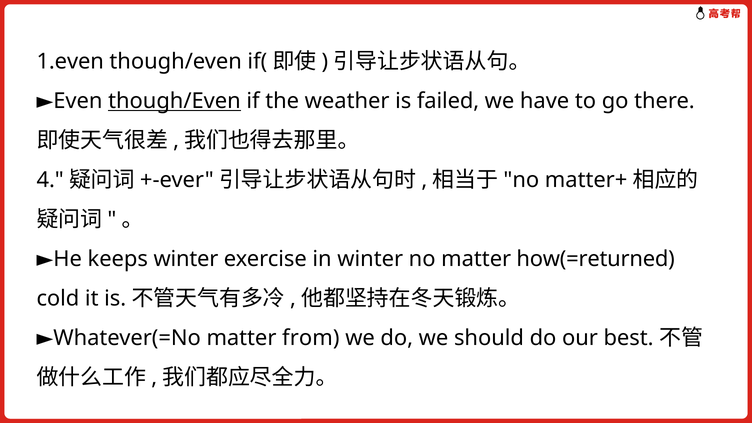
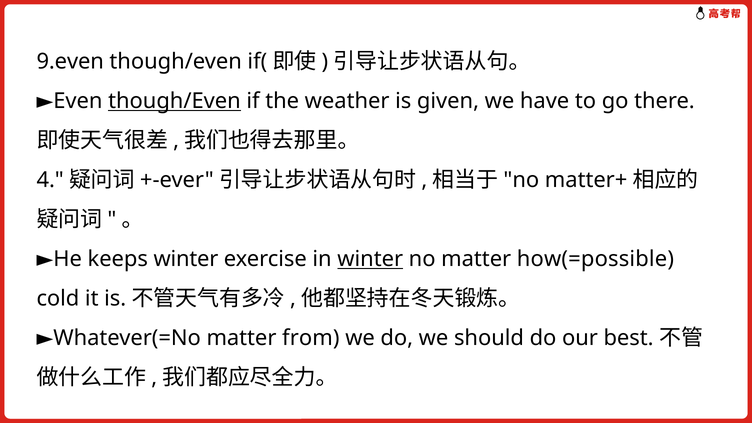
1.even: 1.even -> 9.even (70, 62)
failed: failed -> given (448, 101)
winter underline: none -> present (370, 259)
how(=returned: how(=returned -> how(=possible (595, 259)
